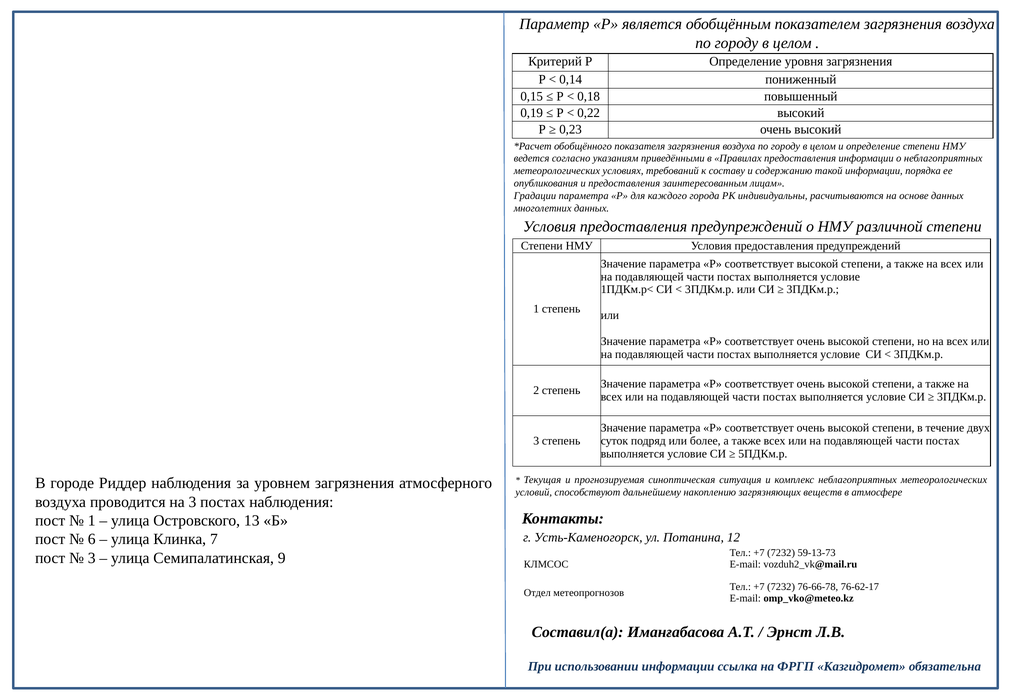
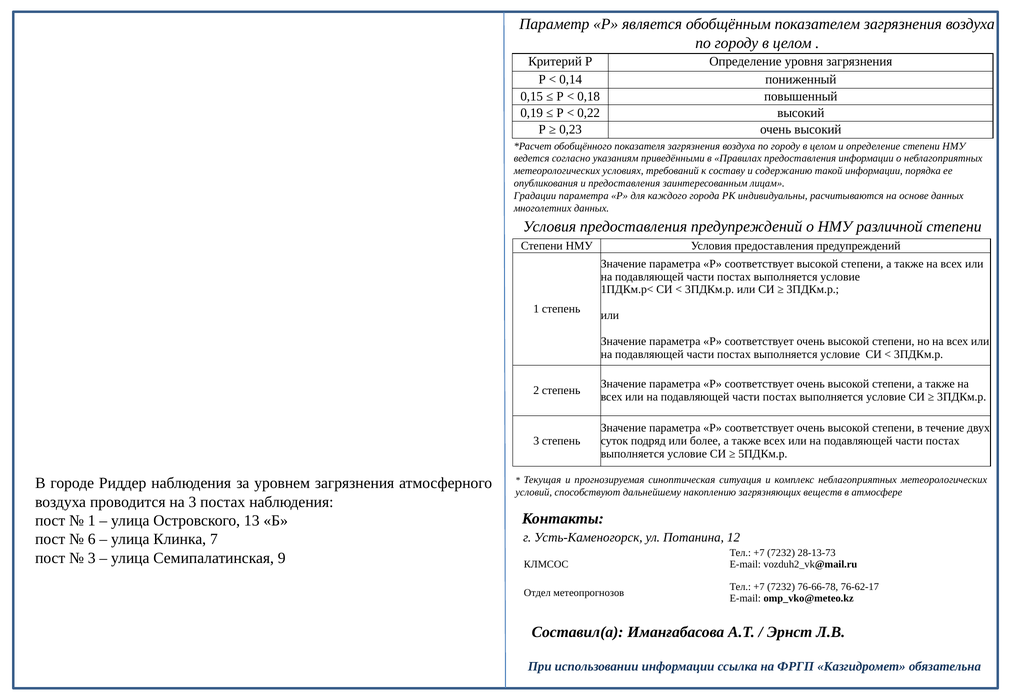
59-13-73: 59-13-73 -> 28-13-73 (817, 553)
